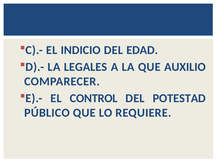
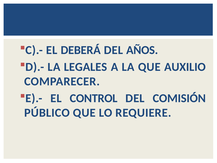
INDICIO: INDICIO -> DEBERÁ (81, 50)
EDAD: EDAD -> AÑOS (142, 50)
POTESTAD: POTESTAD -> COMISIÓN (179, 98)
